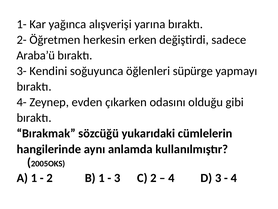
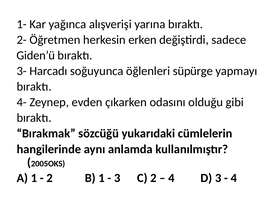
Araba’ü: Araba’ü -> Giden’ü (36, 55)
Kendini: Kendini -> Harcadı (48, 71)
